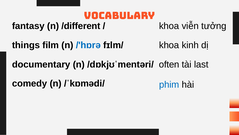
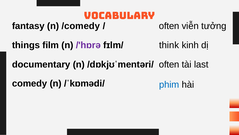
/different: /different -> /comedy (81, 26)
khoa: khoa -> often (169, 26)
/'hɒrə colour: blue -> purple (88, 45)
fɪlm/ khoa: khoa -> think (169, 45)
